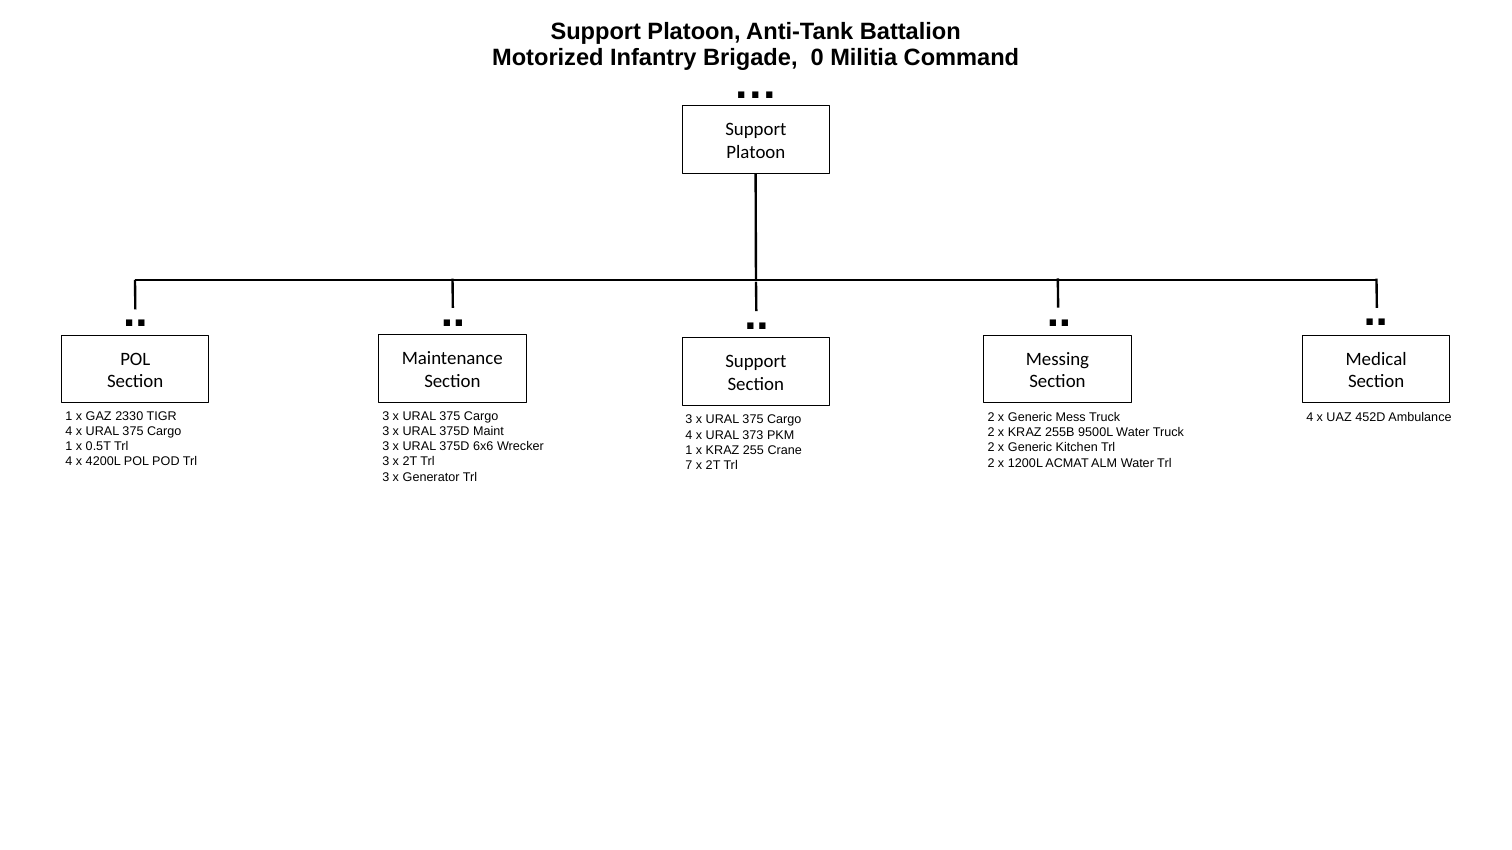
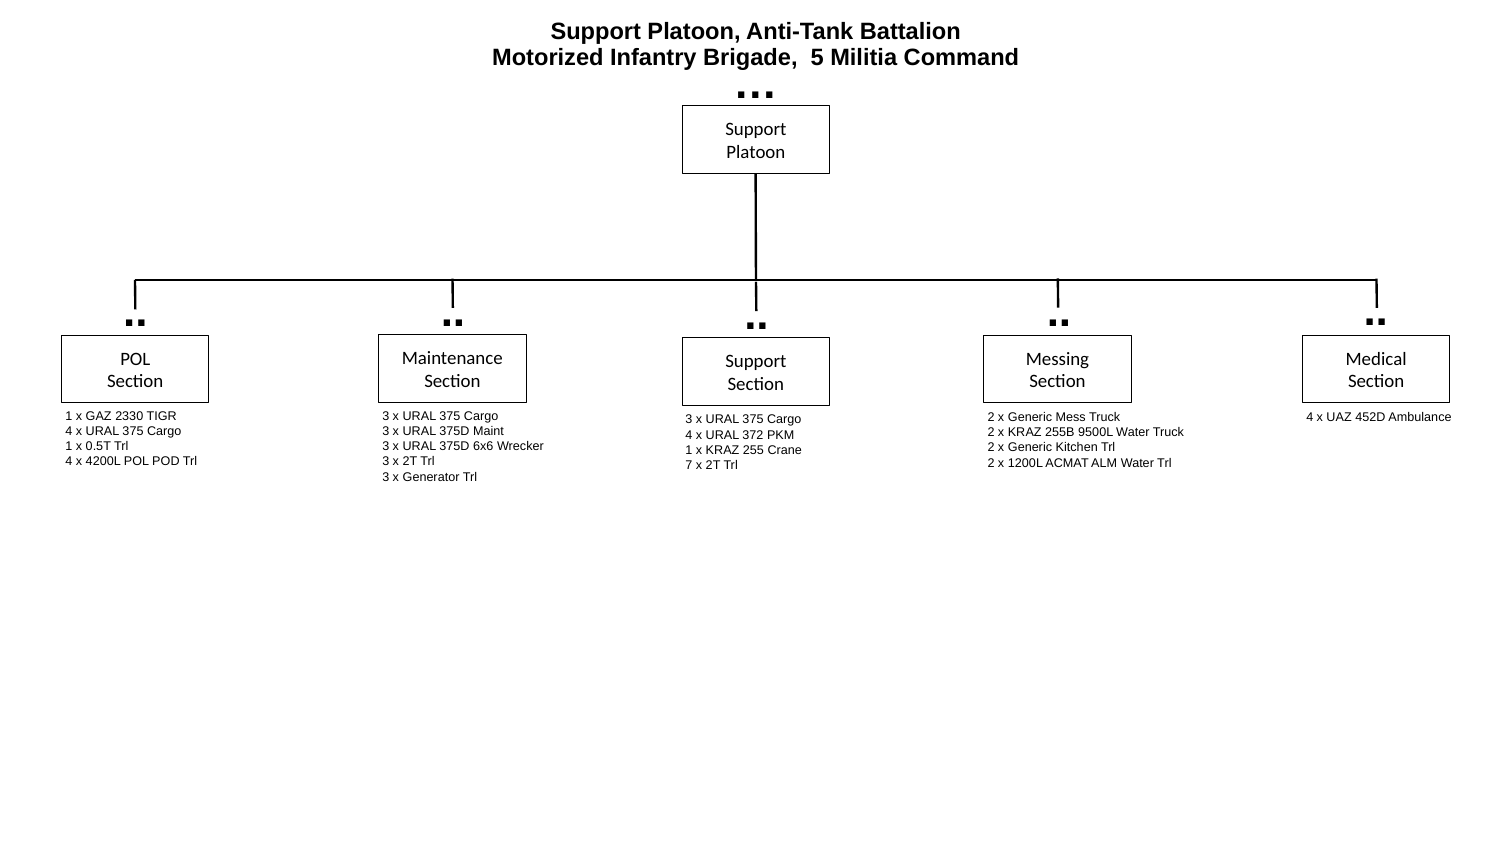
0: 0 -> 5 (817, 57)
373: 373 -> 372 (753, 435)
